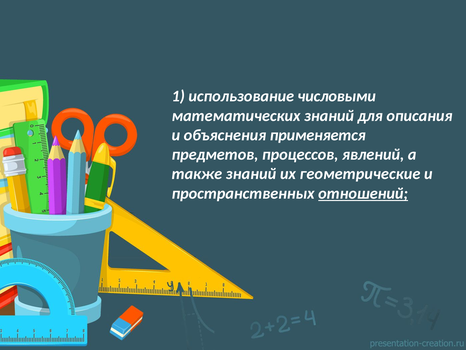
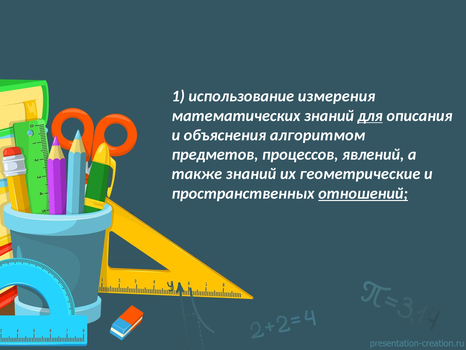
числовыми: числовыми -> измерения (337, 96)
для underline: none -> present (370, 116)
применяется: применяется -> алгоритмом (318, 135)
